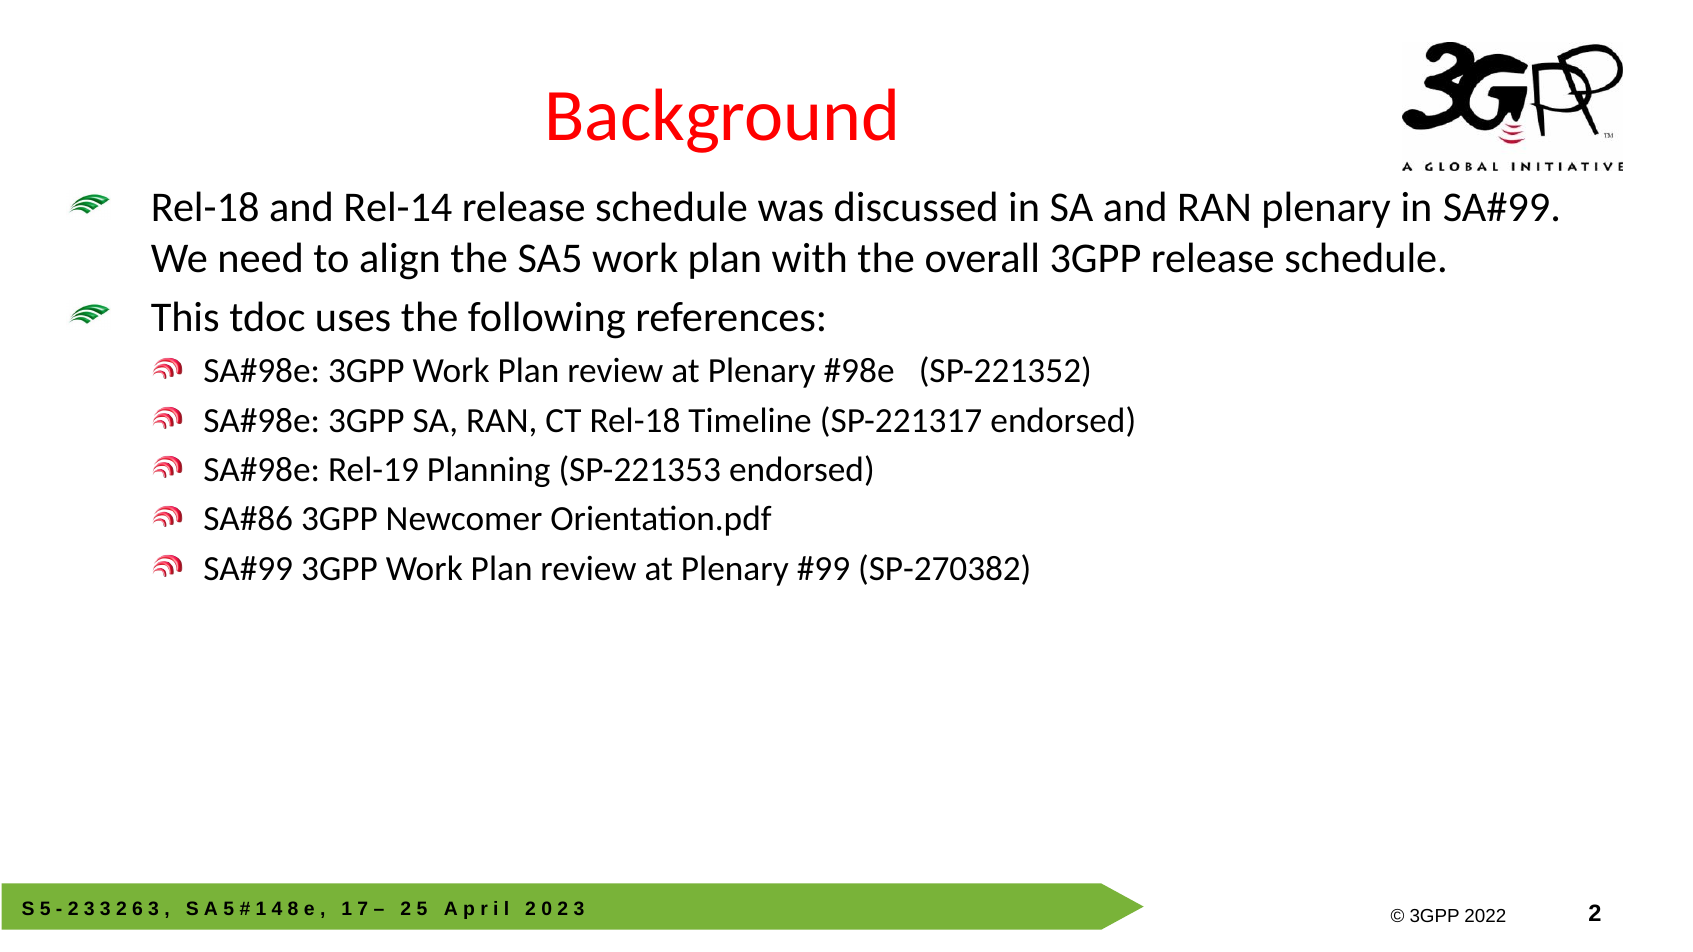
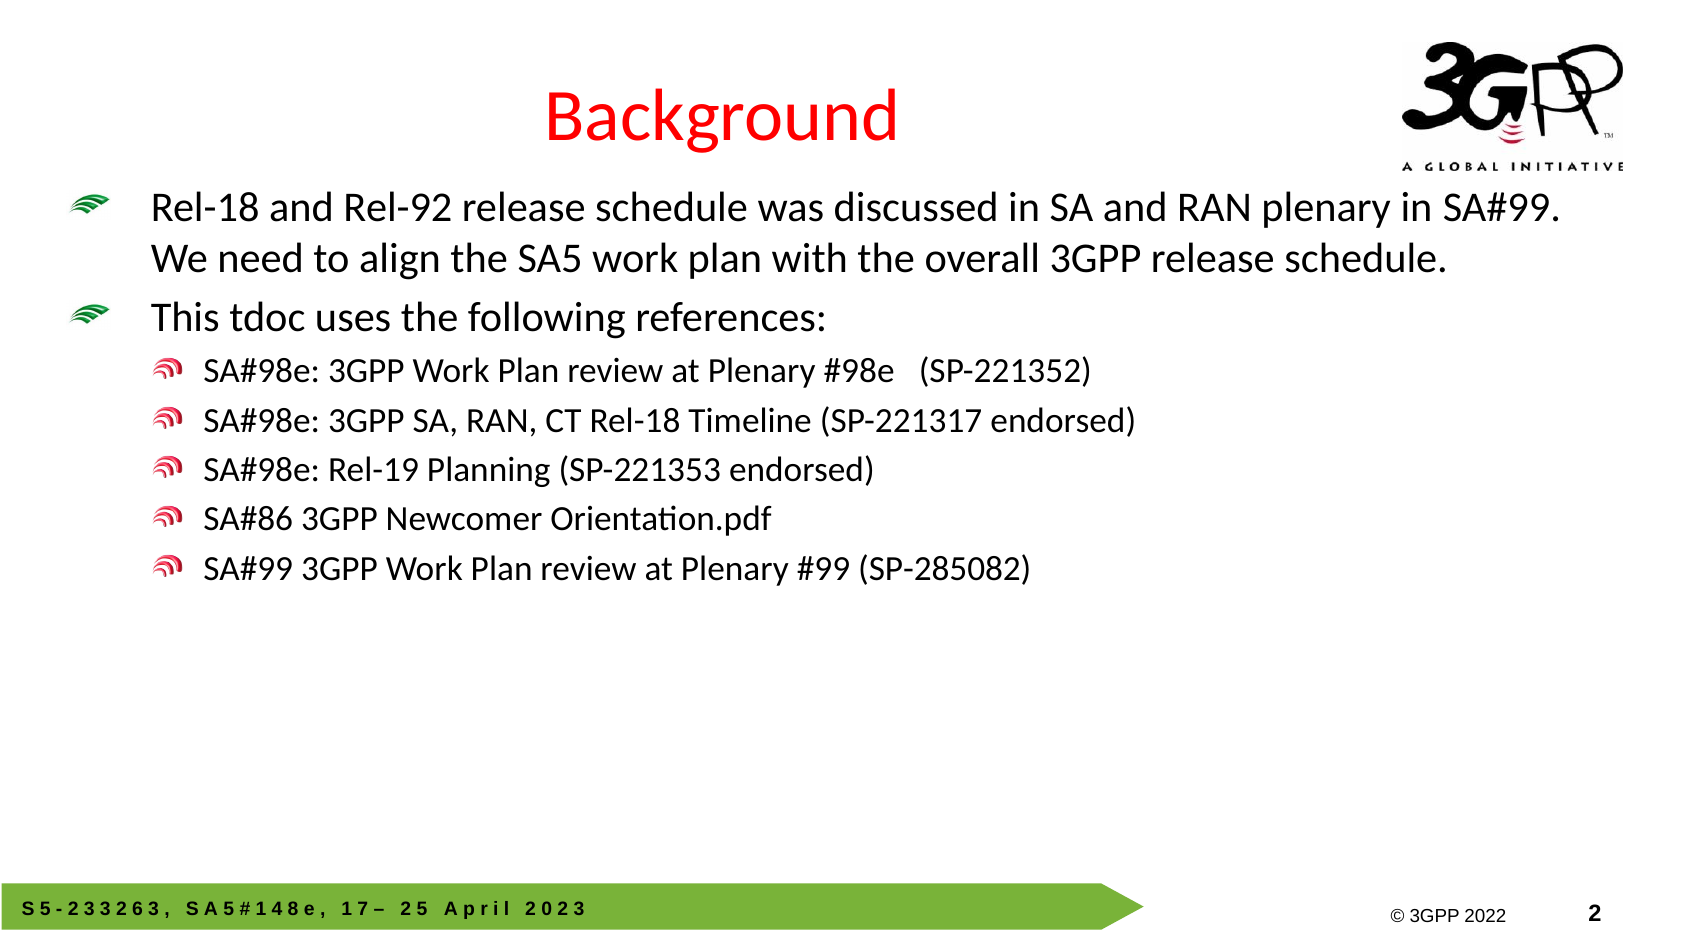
Rel-14: Rel-14 -> Rel-92 (398, 208)
SP-270382: SP-270382 -> SP-285082 (945, 569)
